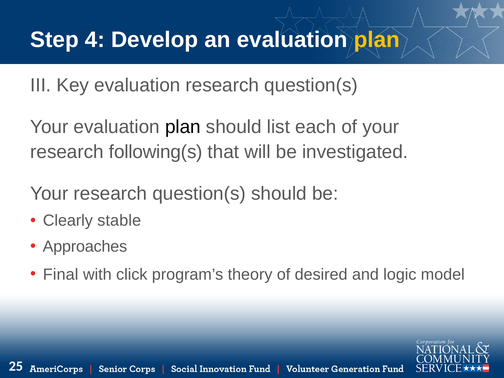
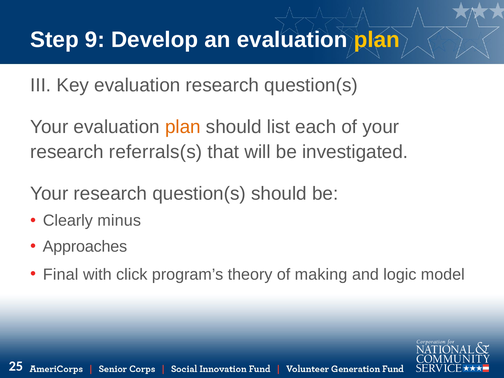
4: 4 -> 9 (95, 40)
plan colour: black -> orange (183, 127)
following(s: following(s -> referrals(s (156, 152)
stable: stable -> minus (119, 221)
desired: desired -> making (321, 274)
